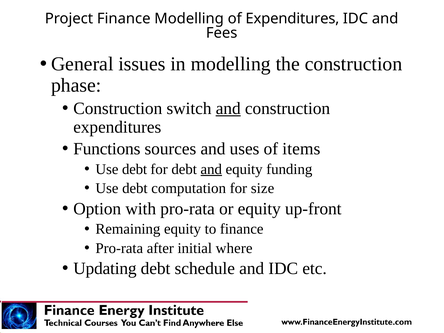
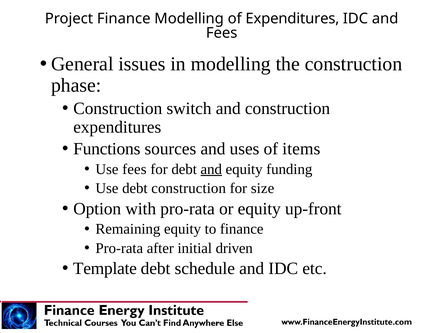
and underline: present -> none (228, 108)
debt: debt -> fees (134, 169)
debt computation: computation -> construction (189, 188)
where: where -> driven (234, 248)
Updating: Updating -> Template (105, 268)
